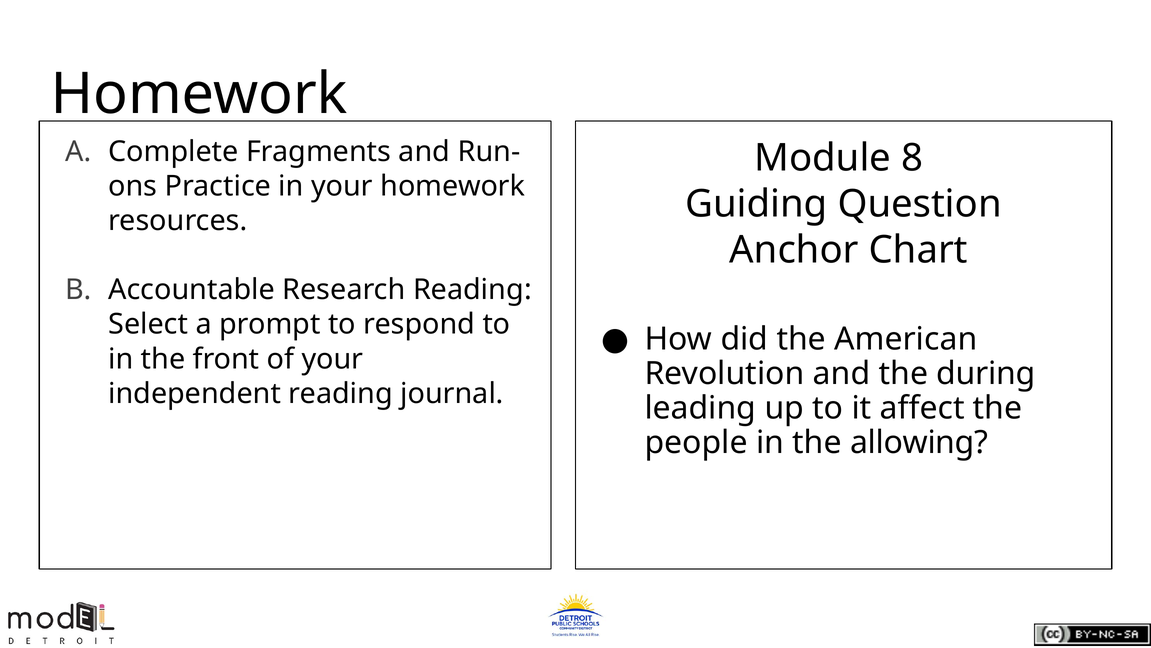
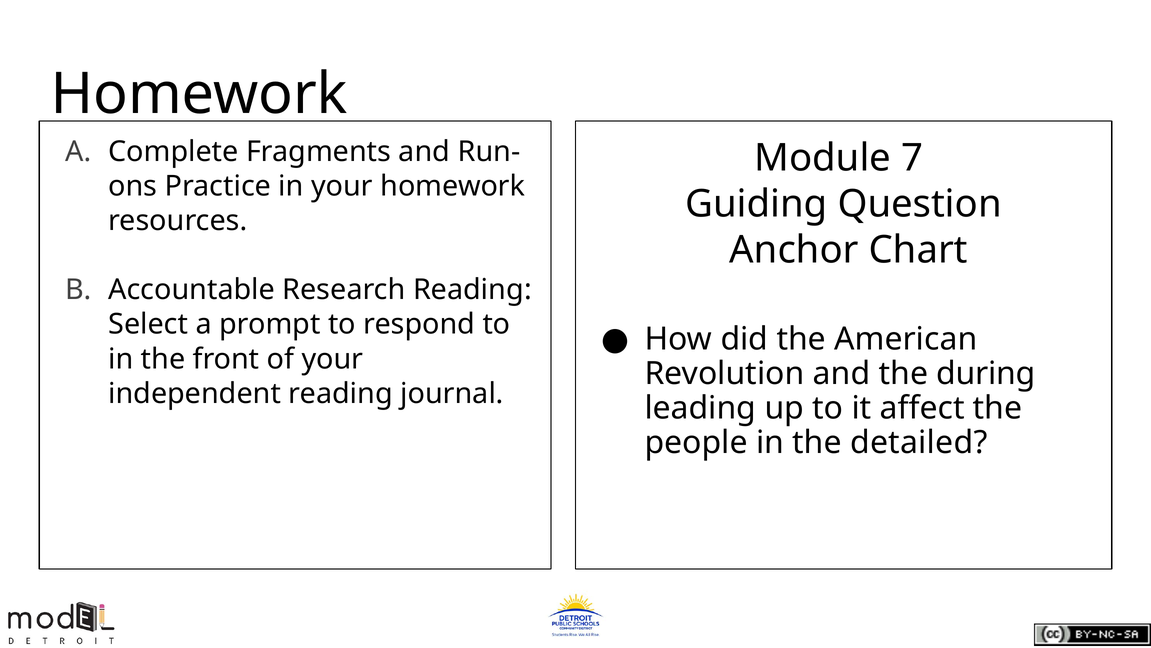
8: 8 -> 7 (912, 158)
allowing: allowing -> detailed (919, 443)
